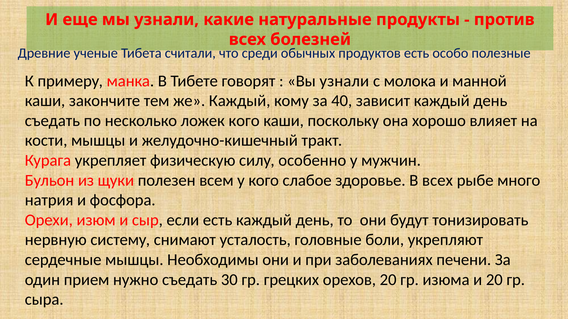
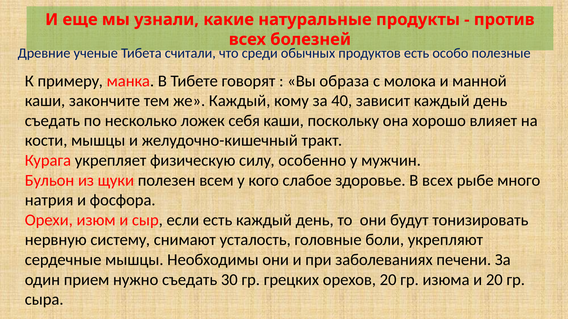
Вы узнали: узнали -> образа (344, 81)
ложек кого: кого -> себя (244, 121)
